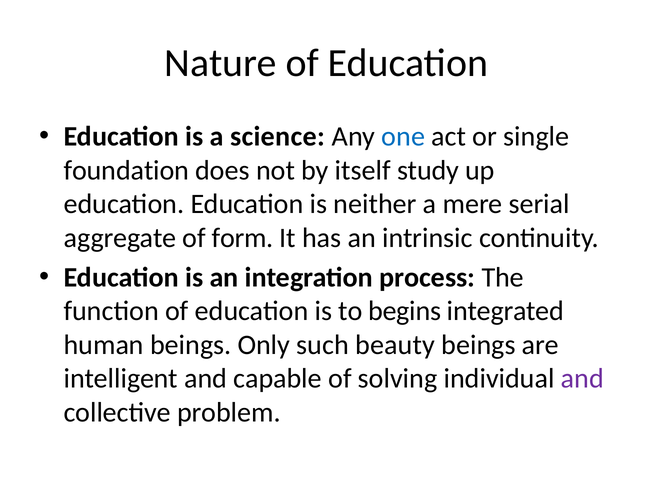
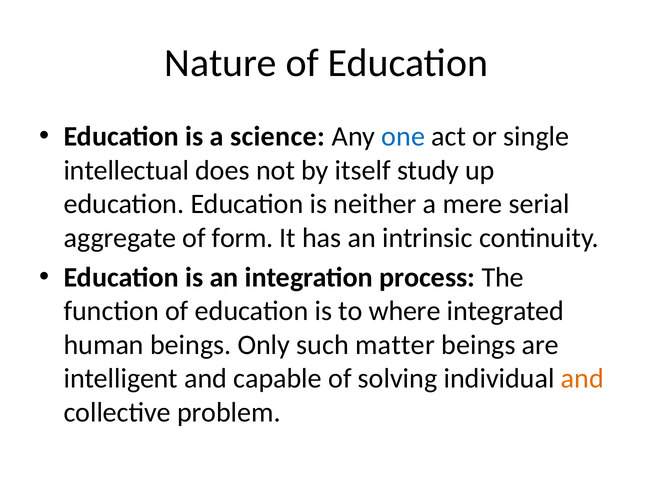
foundation: foundation -> intellectual (126, 170)
begins: begins -> where (405, 311)
beauty: beauty -> matter (395, 345)
and colour: purple -> orange (582, 378)
